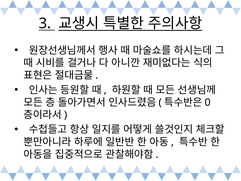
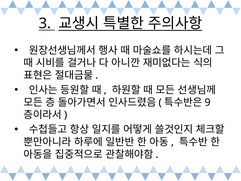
0: 0 -> 9 (208, 102)
